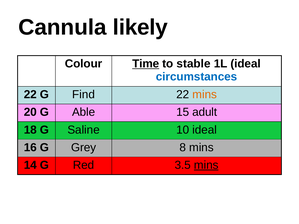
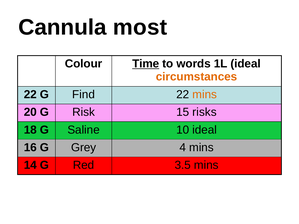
likely: likely -> most (140, 27)
stable: stable -> words (194, 64)
circumstances colour: blue -> orange (197, 77)
Able: Able -> Risk (84, 112)
adult: adult -> risks (205, 112)
8: 8 -> 4 (183, 148)
mins underline: present -> none (206, 165)
